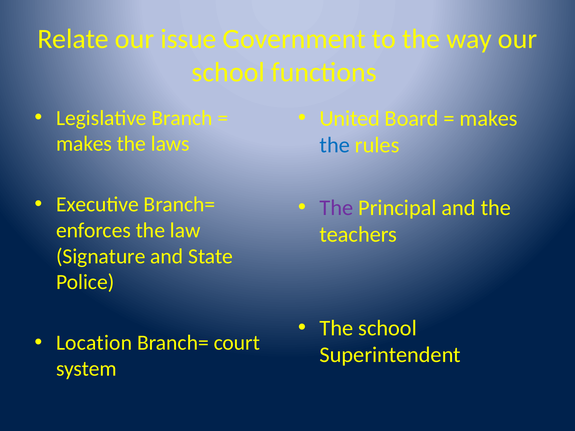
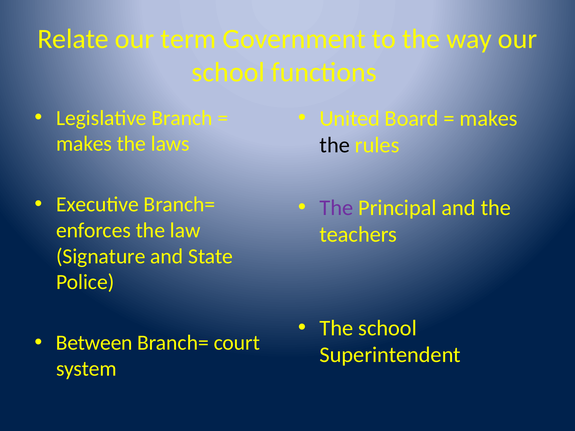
issue: issue -> term (188, 39)
the colour: blue -> black (335, 145)
Location: Location -> Between (94, 343)
